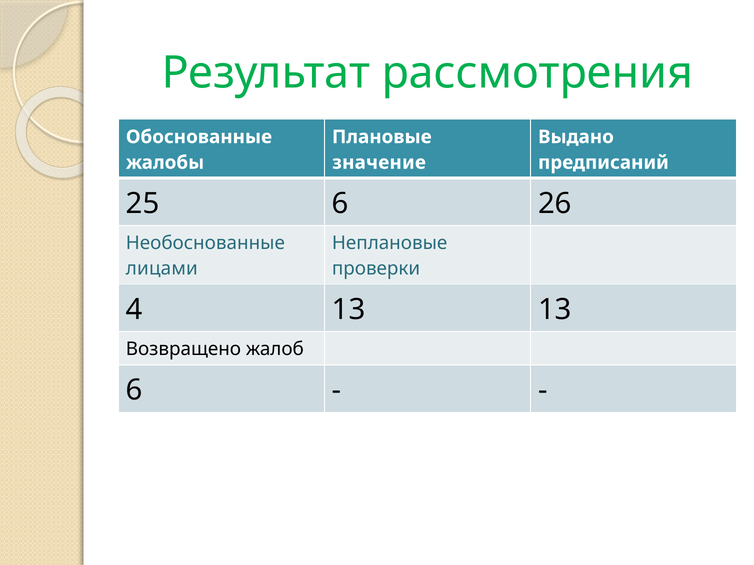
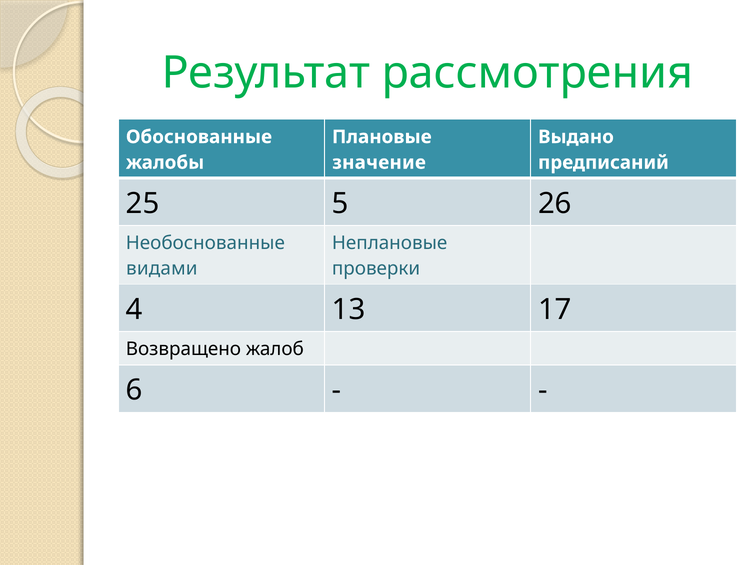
25 6: 6 -> 5 (340, 204)
лицами: лицами -> видами (162, 269)
13 13: 13 -> 17 (555, 310)
